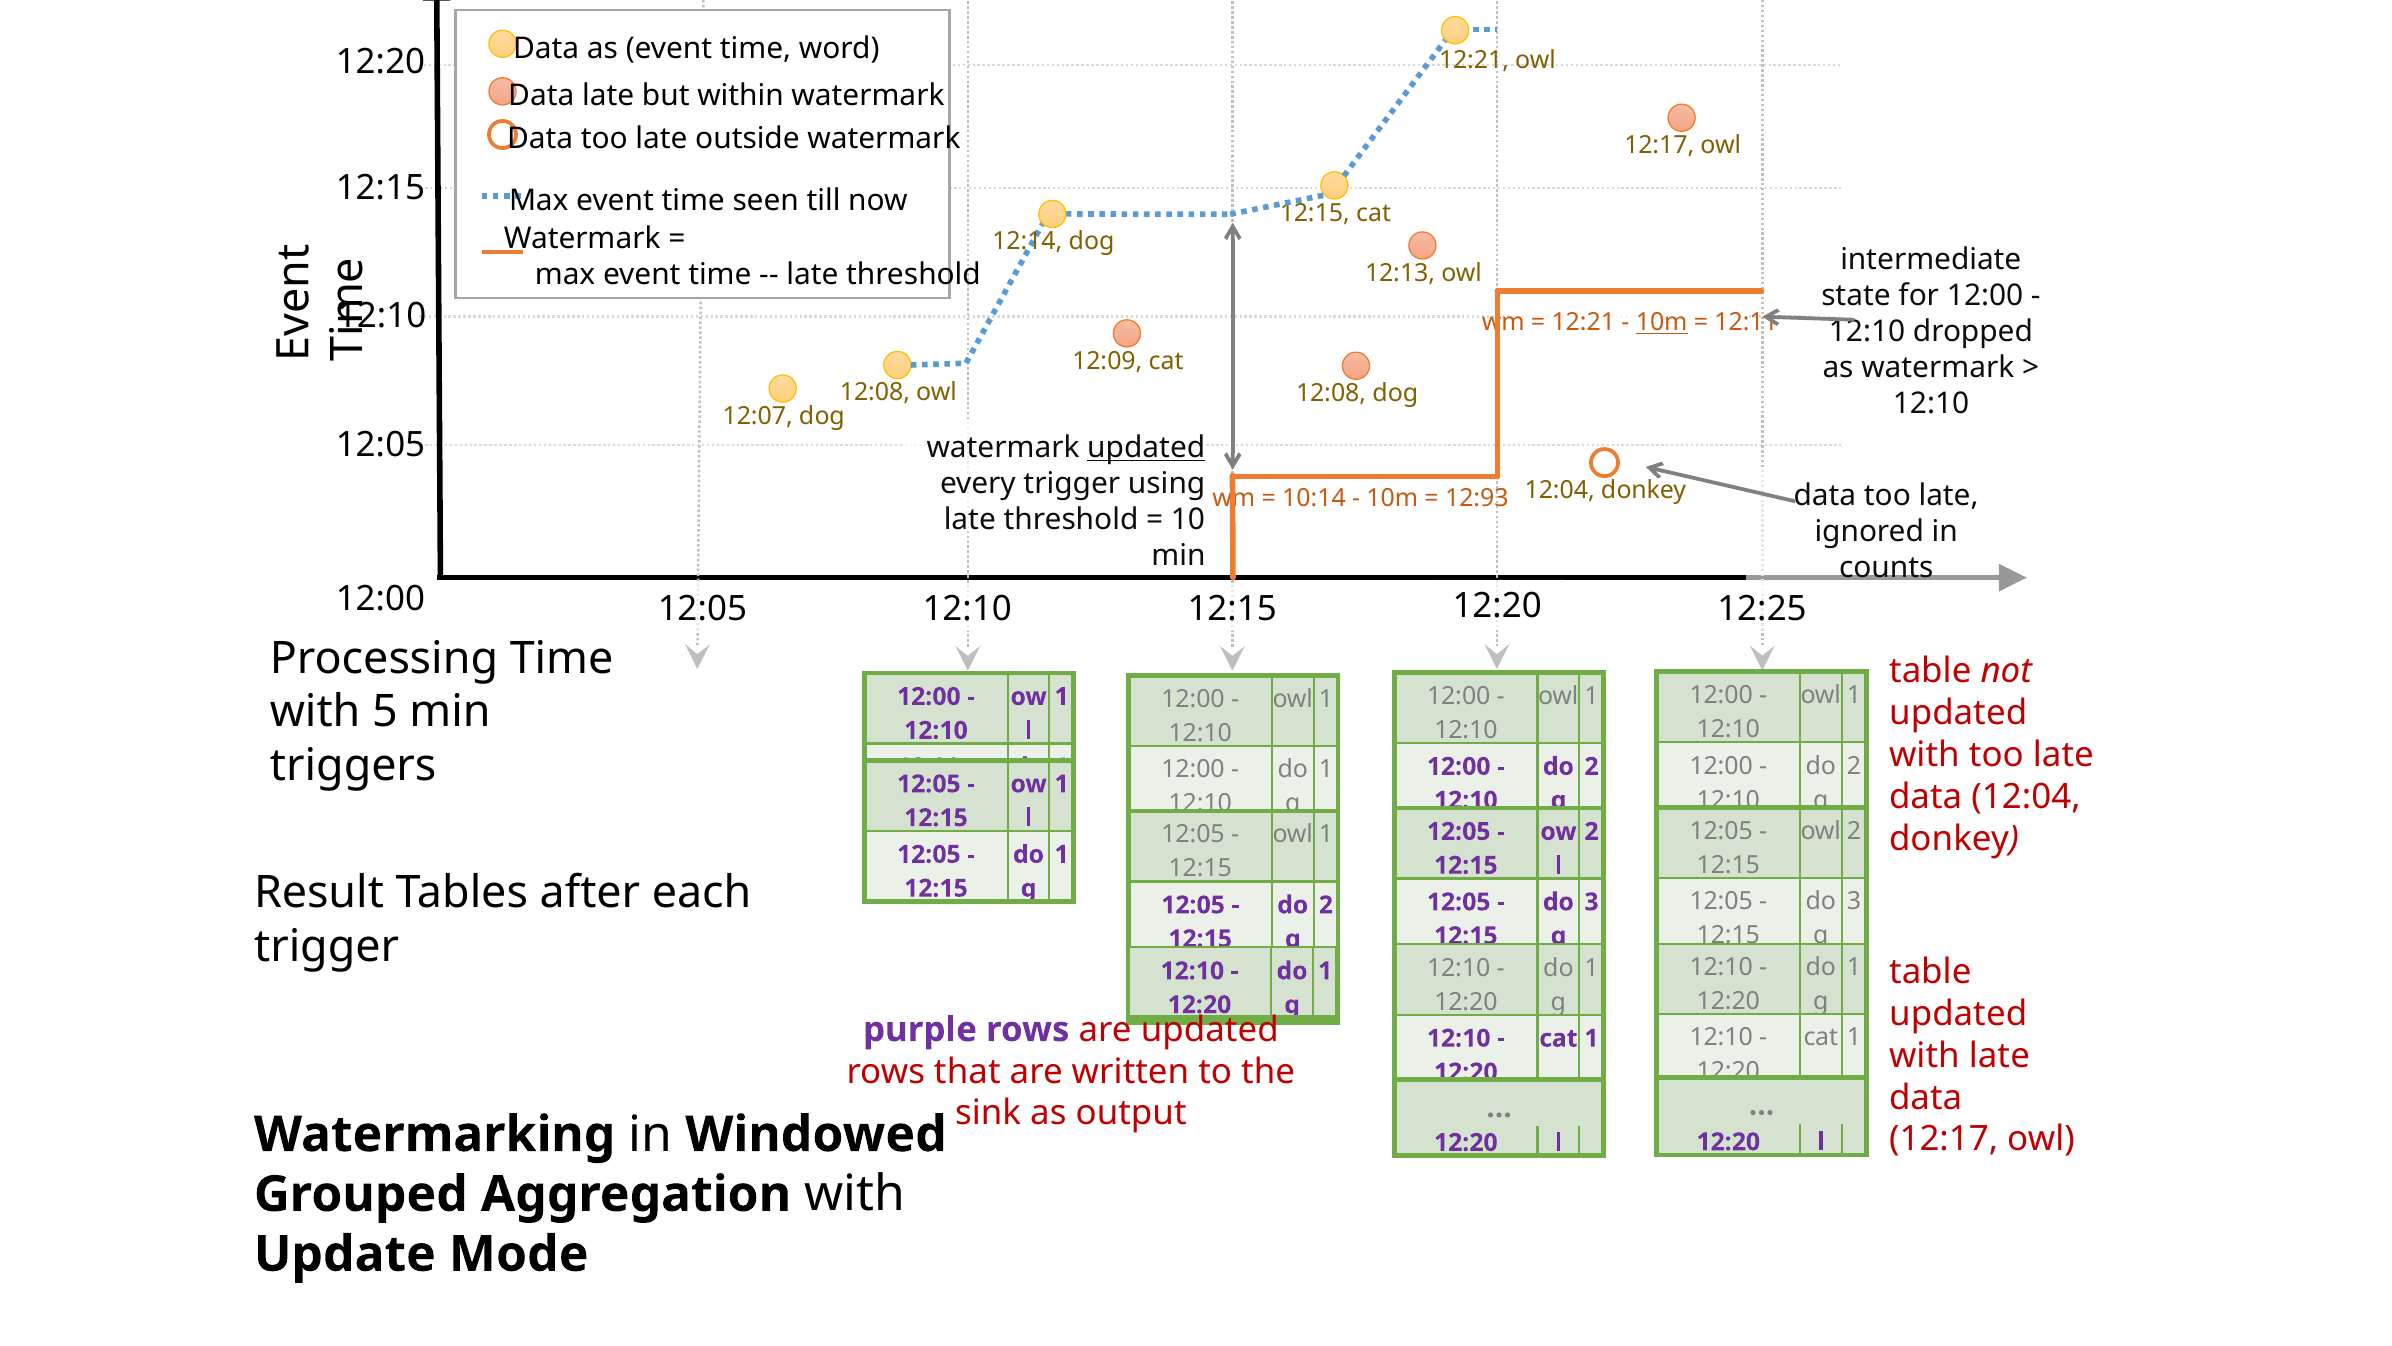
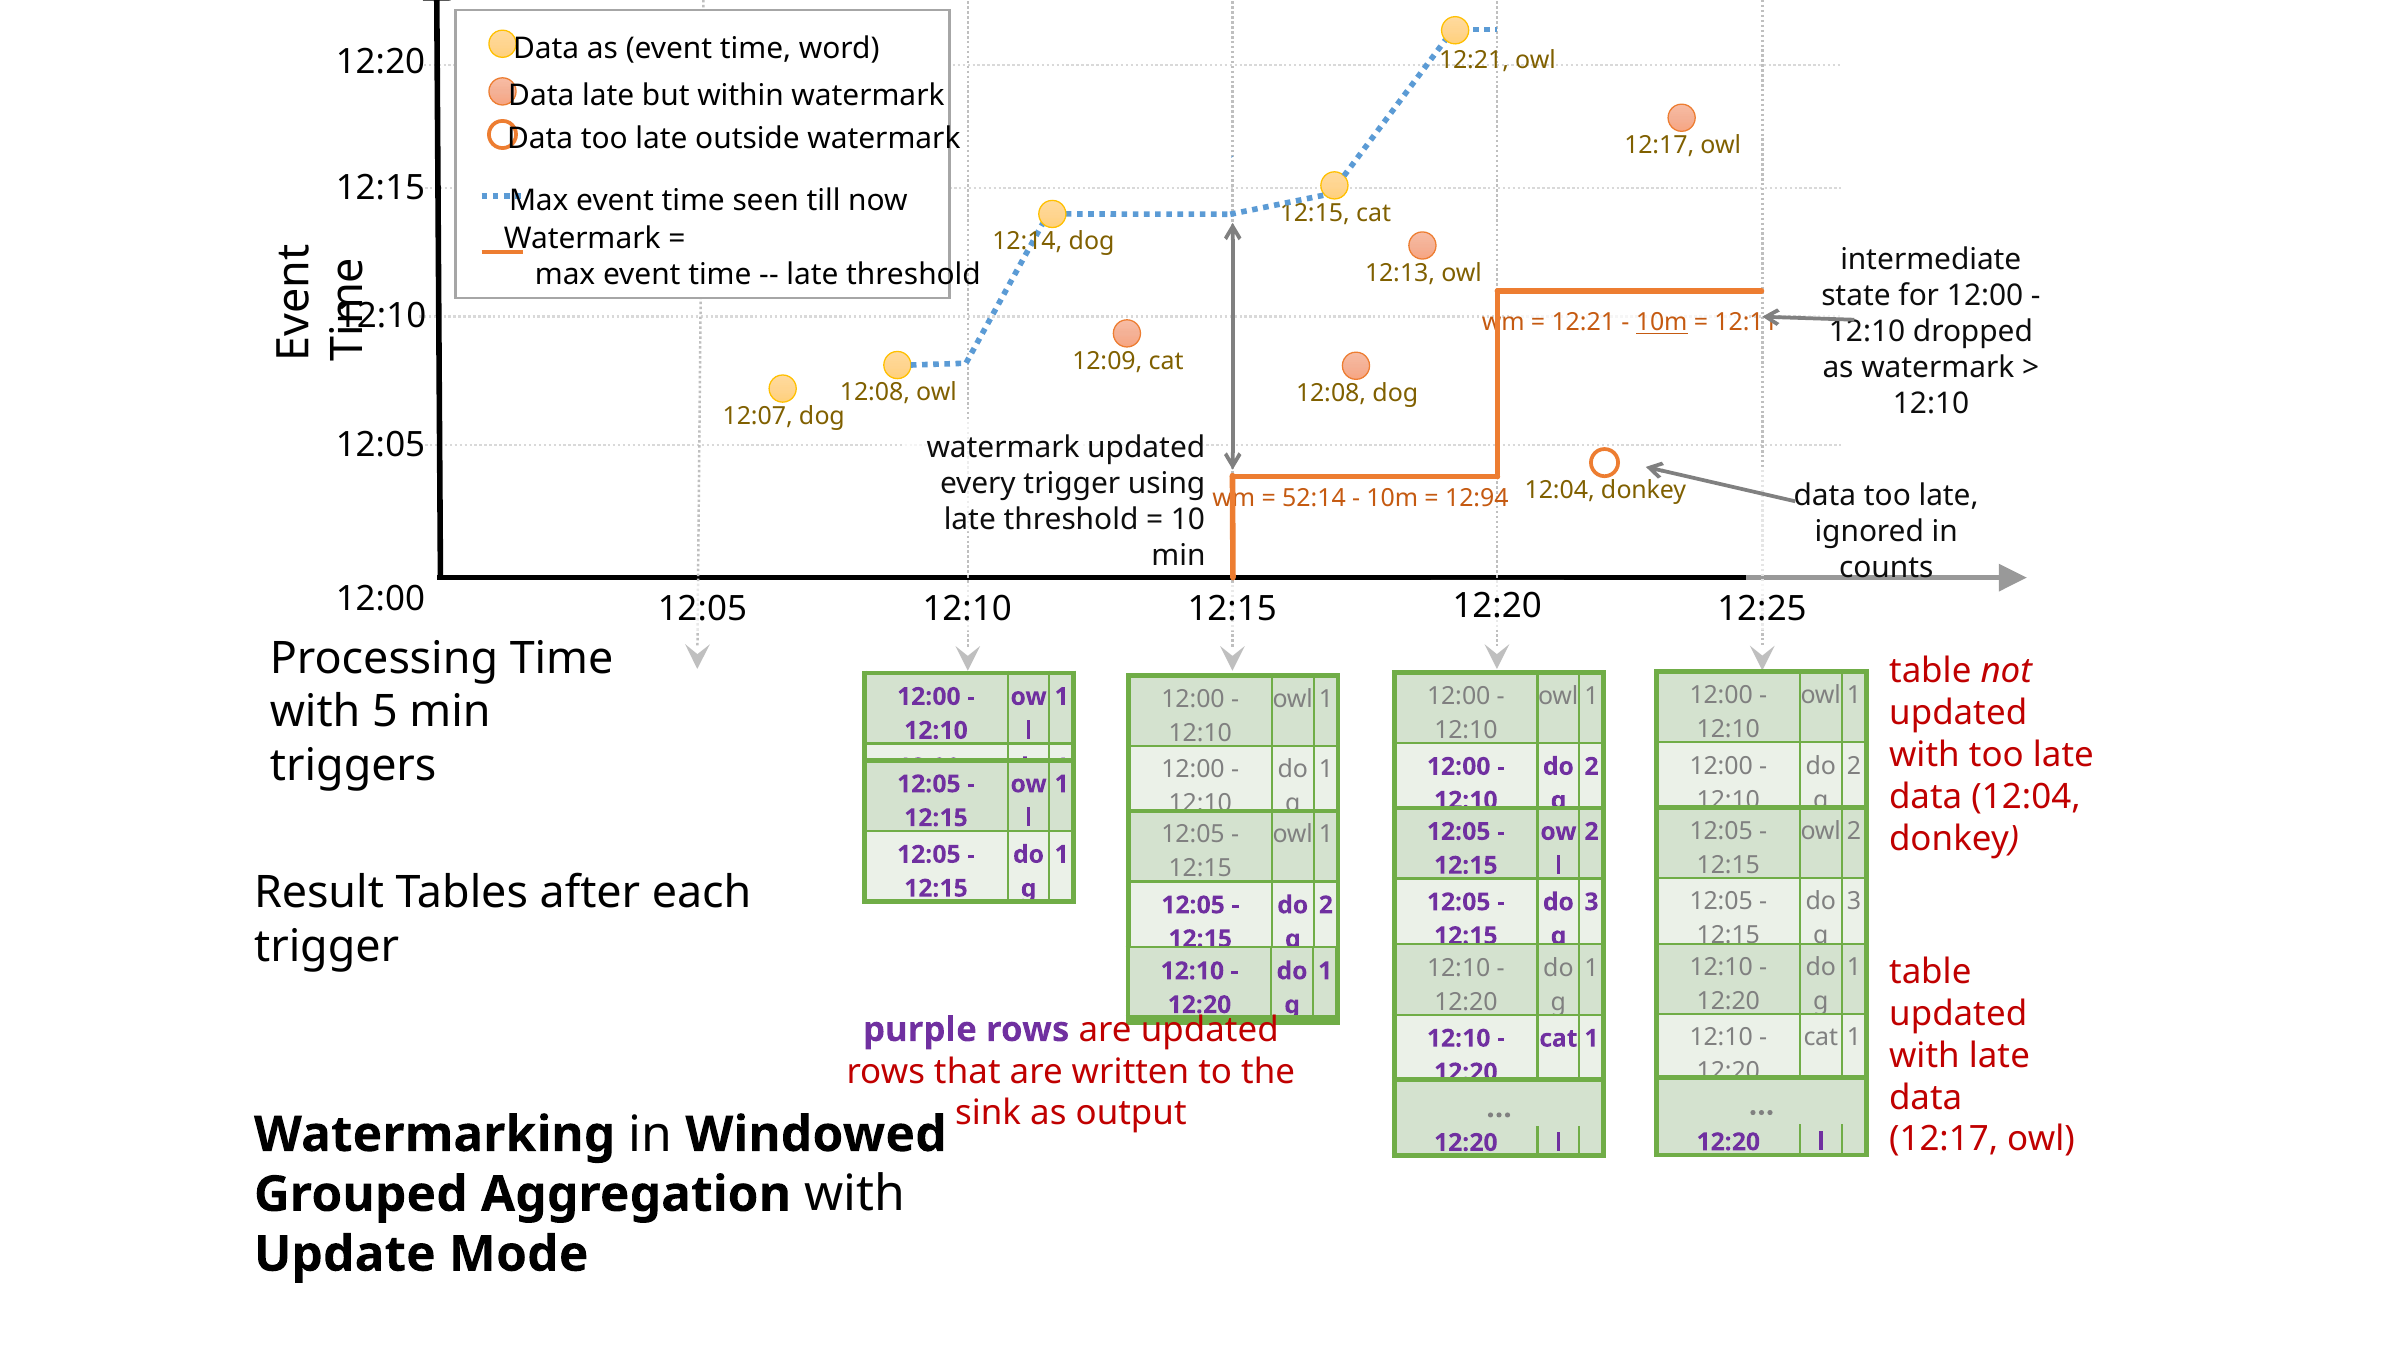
updated underline: present -> none (1146, 447)
10:14: 10:14 -> 52:14 (1314, 498)
12:93: 12:93 -> 12:94 (1477, 498)
